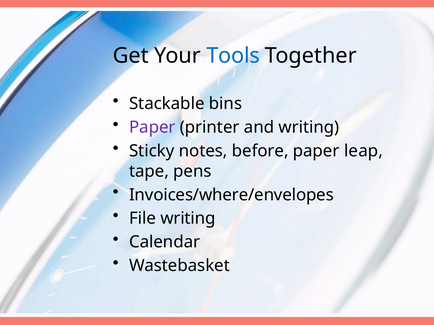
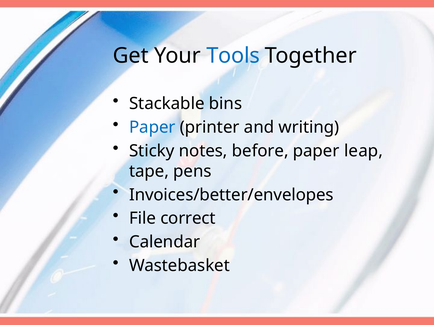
Paper colour: purple -> blue (152, 128)
Invoices/where/envelopes: Invoices/where/envelopes -> Invoices/better/envelopes (231, 195)
File writing: writing -> correct (188, 219)
